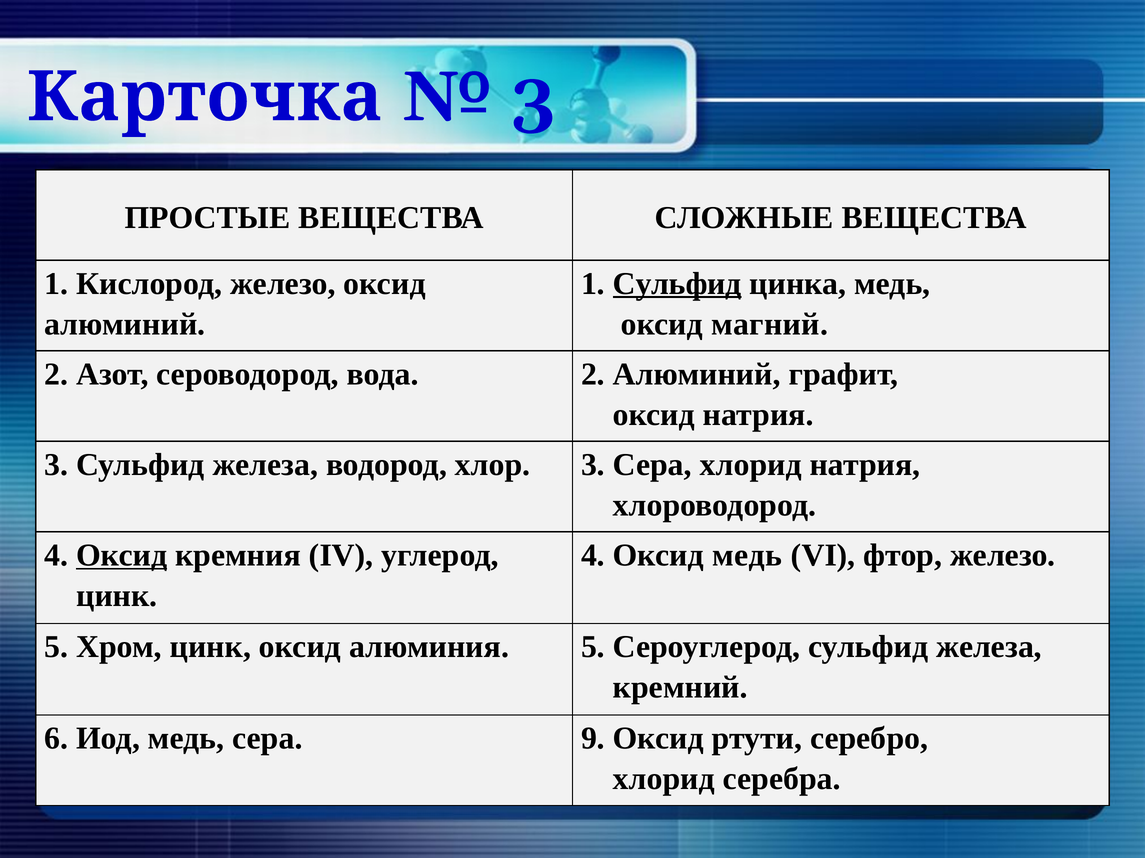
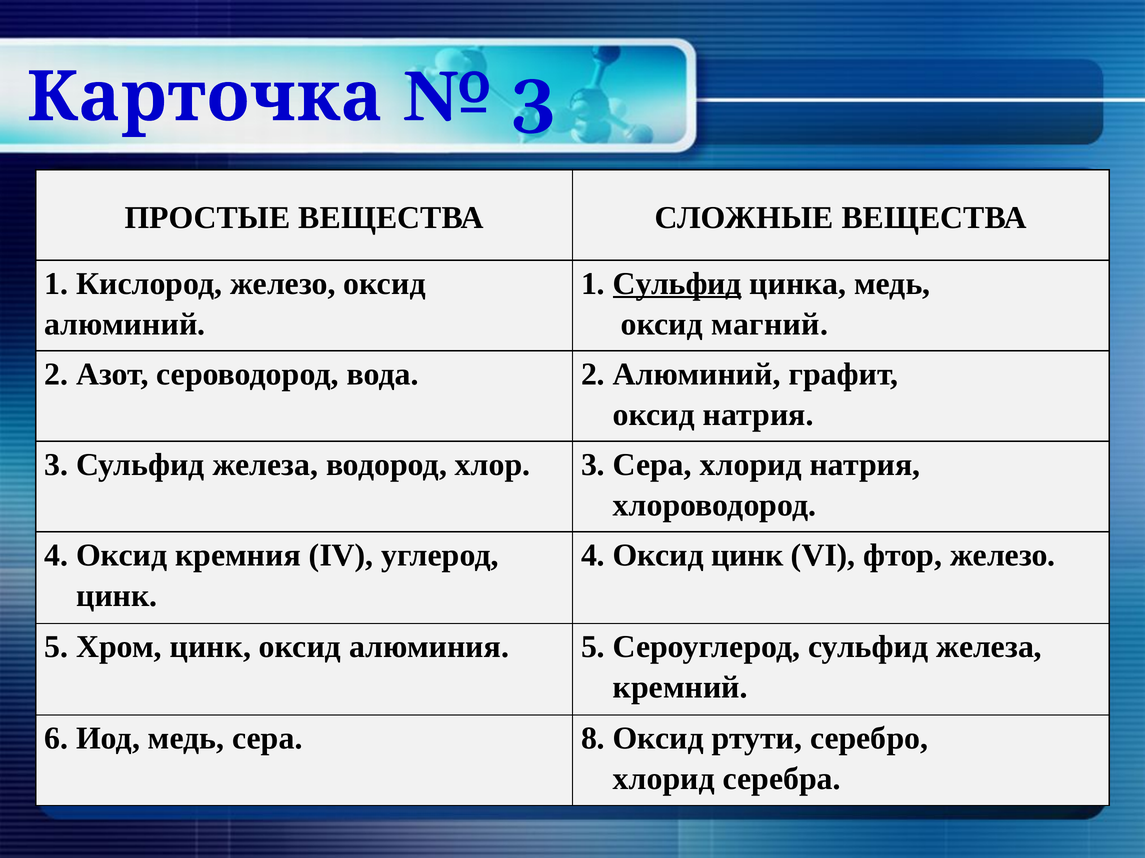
Оксид underline: present -> none (122, 556)
Оксид медь: медь -> цинк (747, 556)
9: 9 -> 8 (593, 739)
